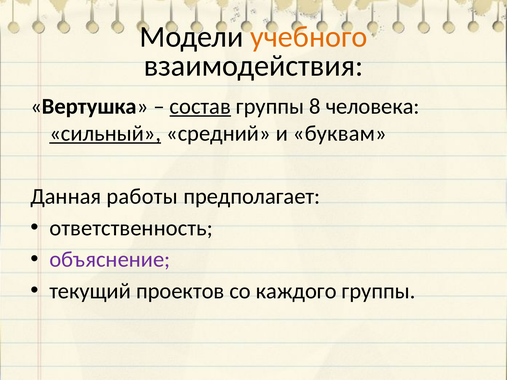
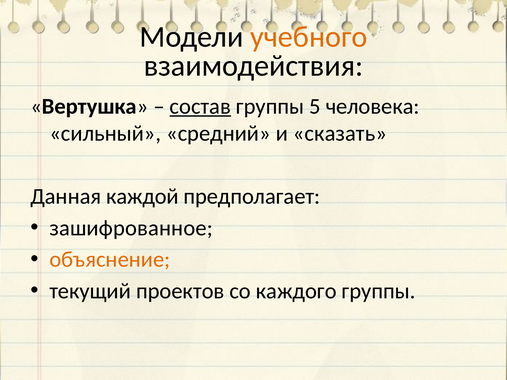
8: 8 -> 5 (315, 106)
сильный underline: present -> none (105, 133)
буквам: буквам -> сказать (340, 133)
работы: работы -> каждой (142, 197)
ответственность: ответственность -> зашифрованное (131, 228)
объяснение colour: purple -> orange (110, 260)
